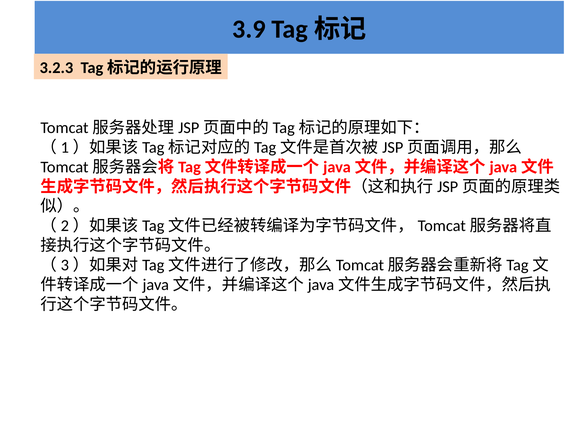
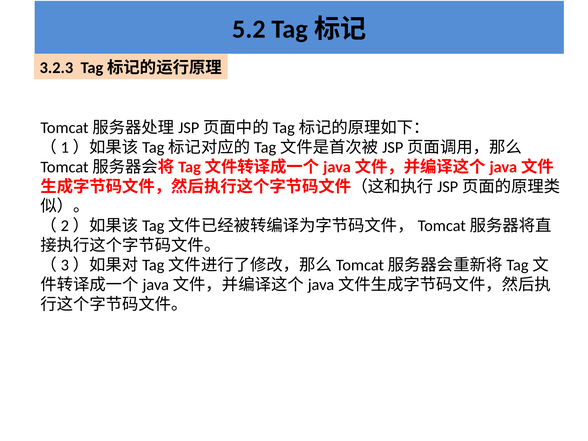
3.9: 3.9 -> 5.2 (249, 29)
